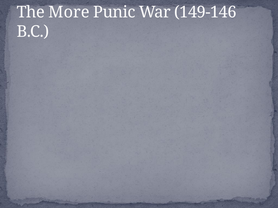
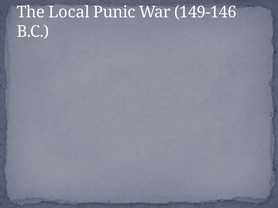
More: More -> Local (69, 12)
